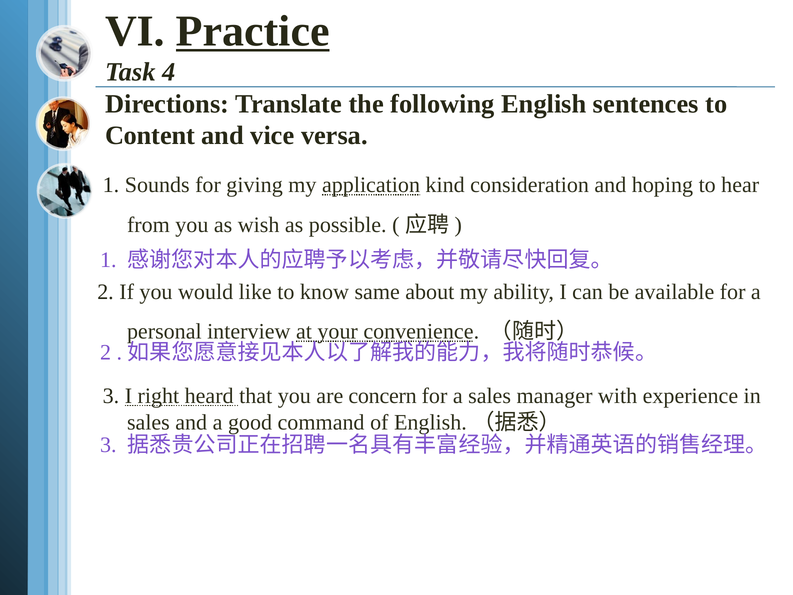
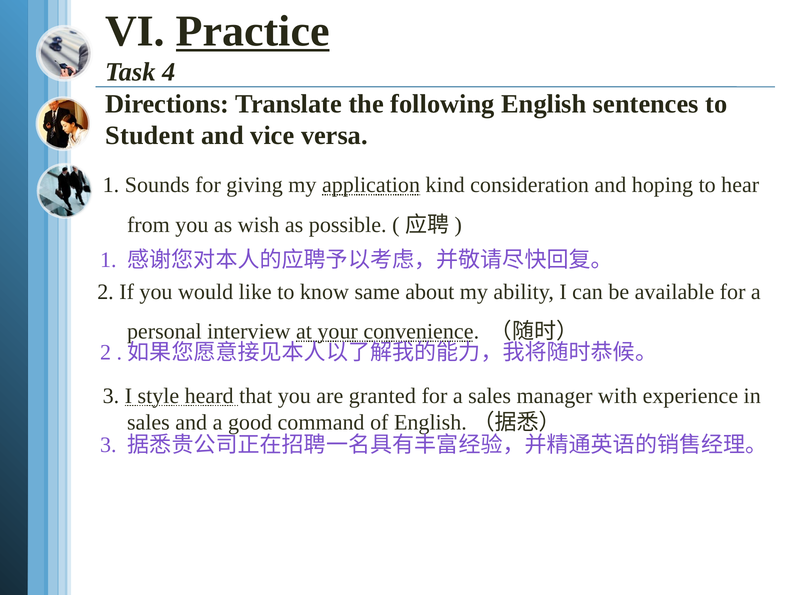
Content: Content -> Student (150, 136)
right: right -> style (158, 396)
concern: concern -> granted (382, 396)
